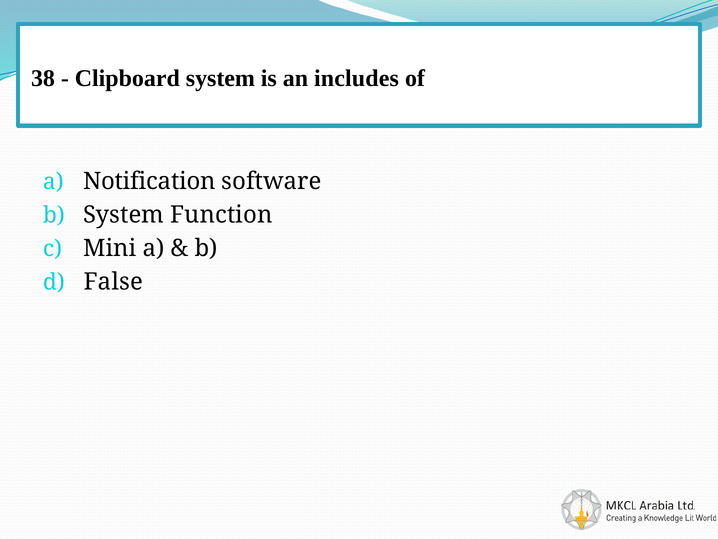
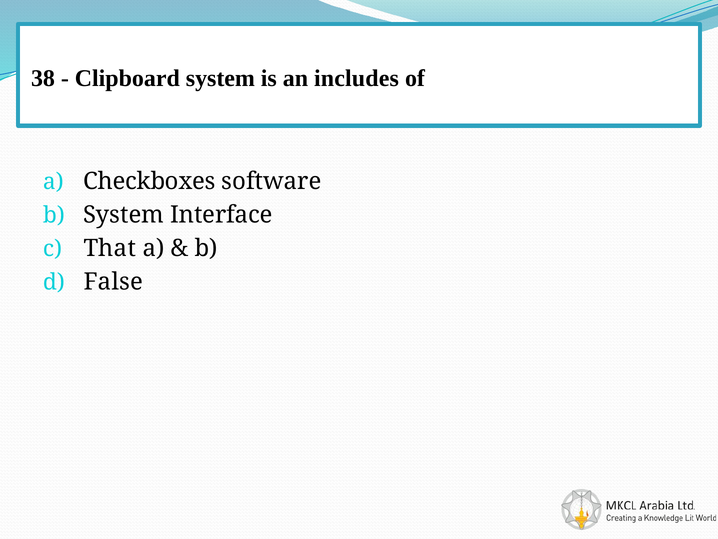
Notification: Notification -> Checkboxes (149, 181)
Function: Function -> Interface (221, 215)
Mini: Mini -> That (110, 248)
